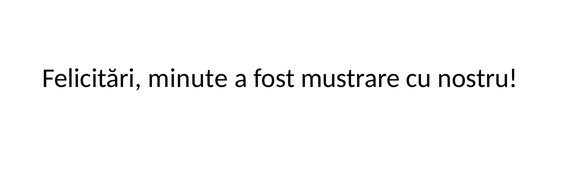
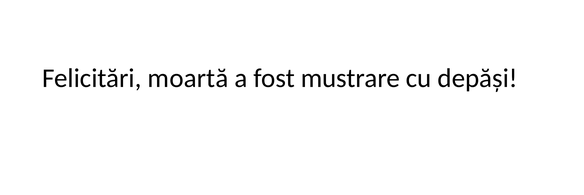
minute: minute -> moartă (188, 78)
nostru: nostru -> depăși (478, 78)
